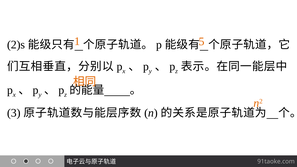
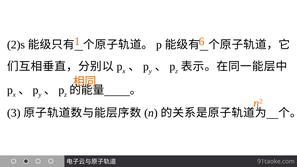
5: 5 -> 6 (202, 41)
